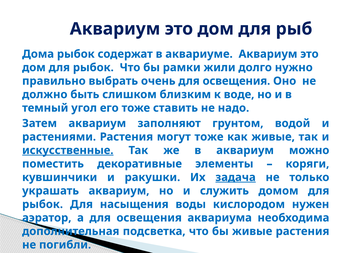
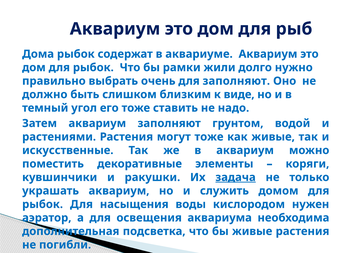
освещения: освещения -> заполняют (236, 81)
воде: воде -> виде (239, 95)
искусственные underline: present -> none (68, 151)
